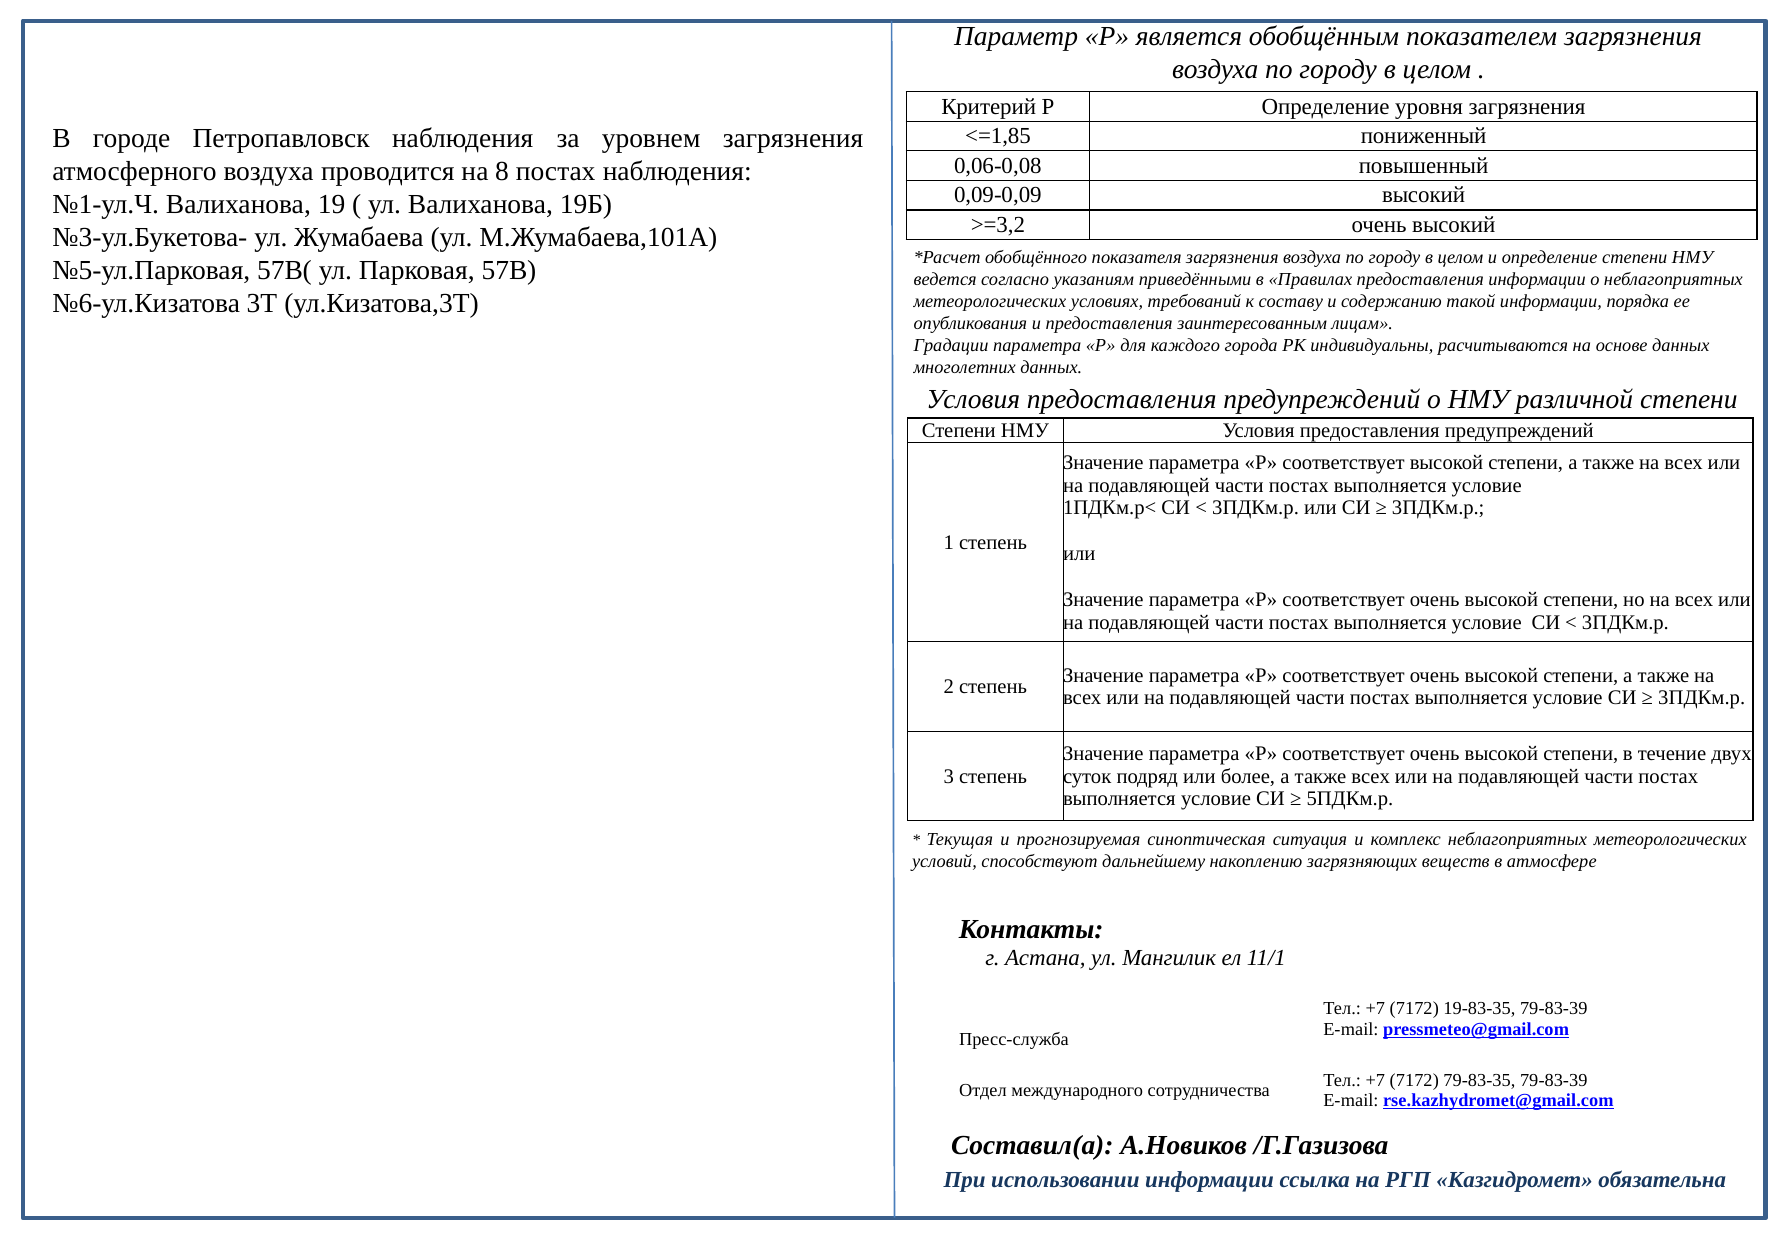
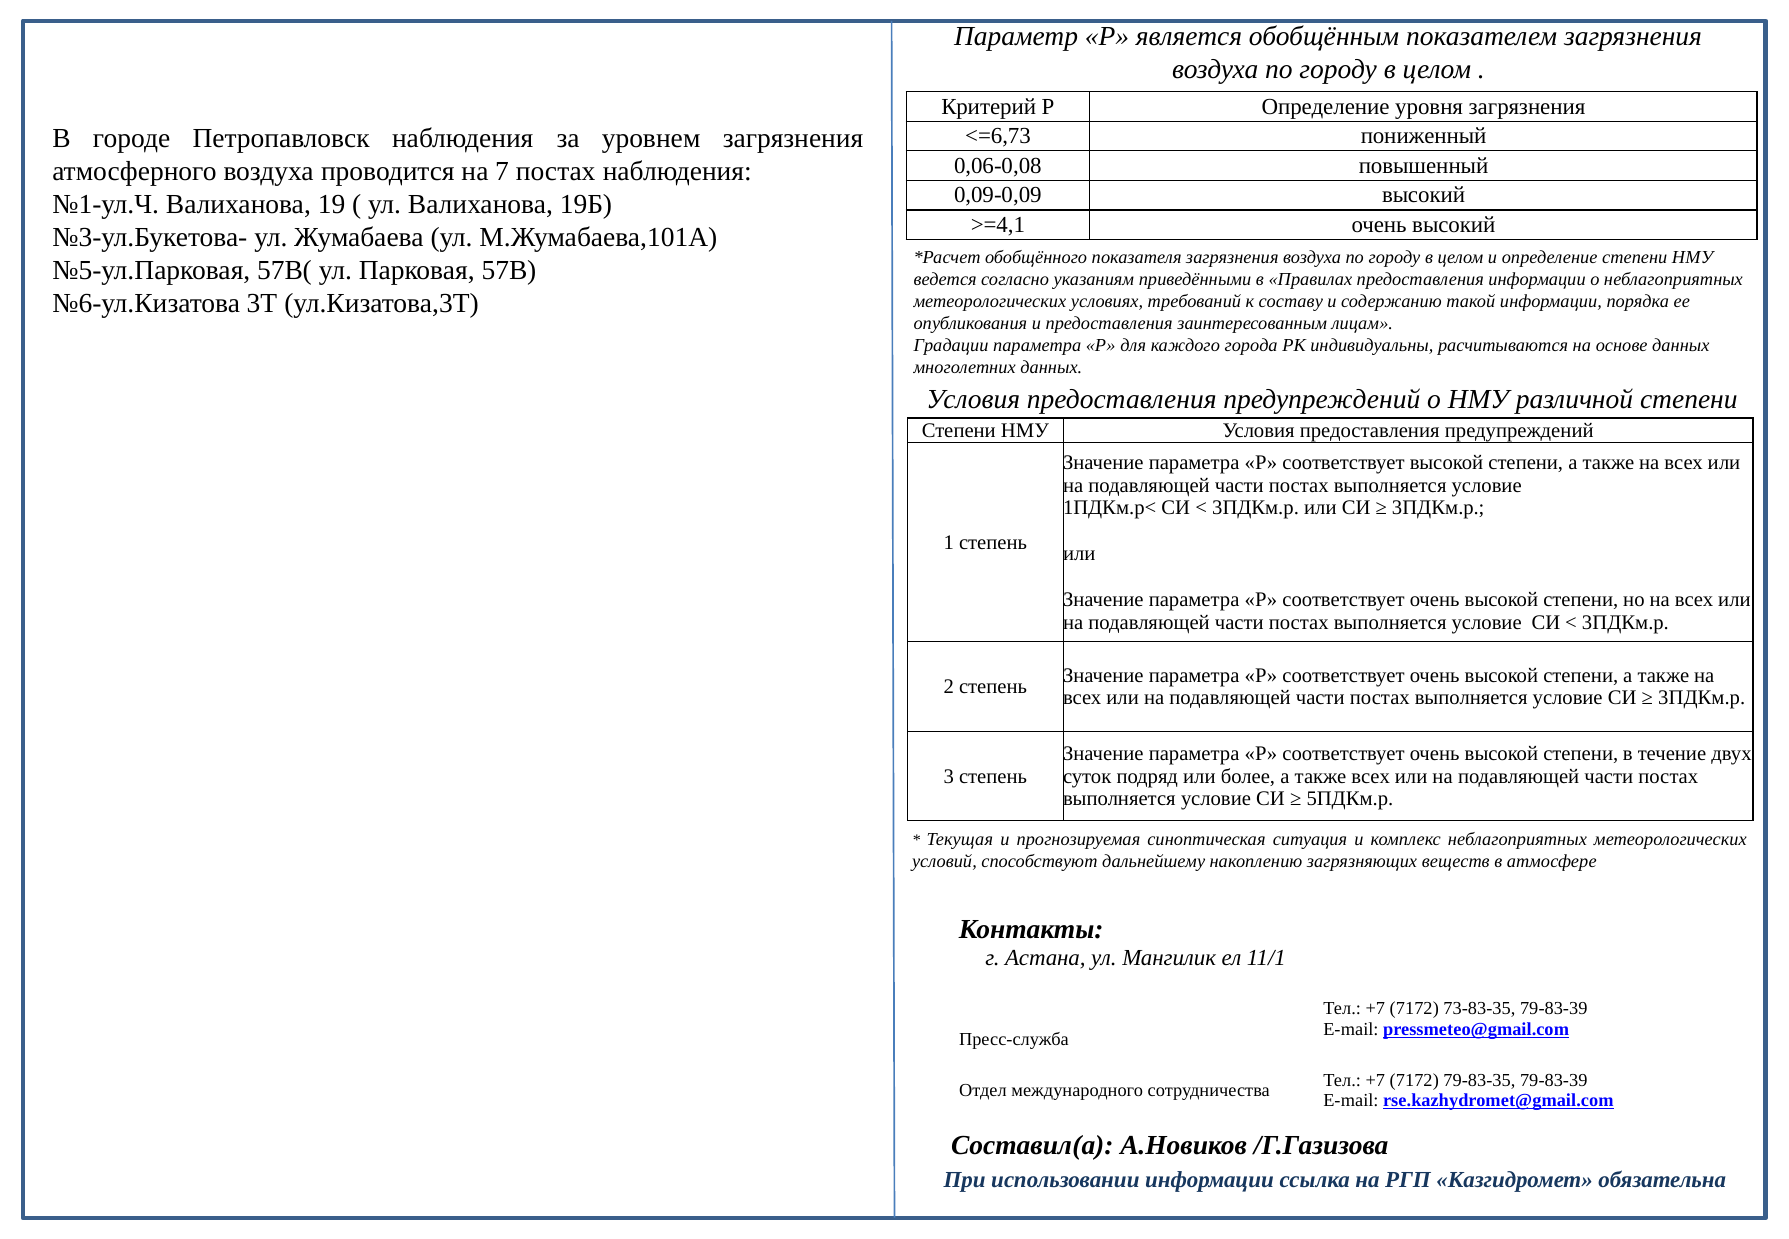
<=1,85: <=1,85 -> <=6,73 (998, 136)
8: 8 -> 7 (502, 172)
>=3,2: >=3,2 -> >=4,1 (998, 224)
19-83-35: 19-83-35 -> 73-83-35 (1479, 1008)
